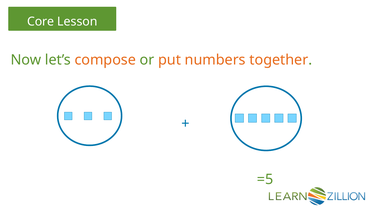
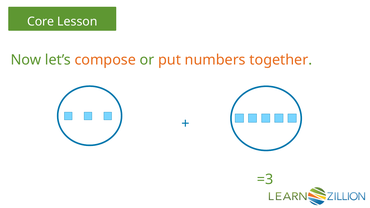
=5: =5 -> =3 (265, 180)
